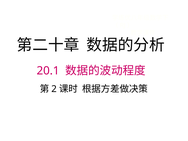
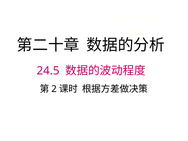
20.1: 20.1 -> 24.5 (48, 71)
